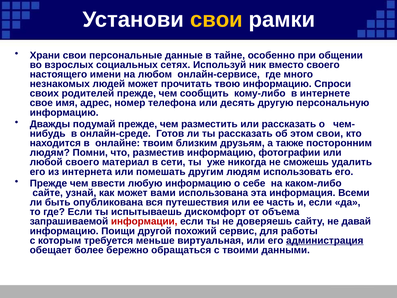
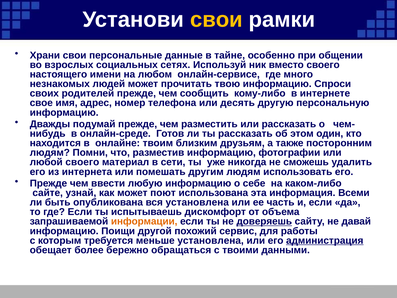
этом свои: свои -> один (330, 133)
вами: вами -> поют (163, 193)
вся путешествия: путешествия -> установлена (197, 202)
информации colour: red -> orange (144, 221)
доверяешь underline: none -> present (264, 221)
меньше виртуальная: виртуальная -> установлена (211, 240)
